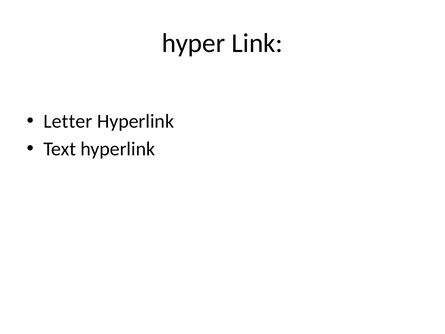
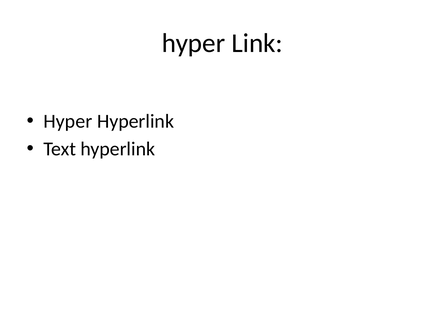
Letter: Letter -> Hyper (68, 121)
